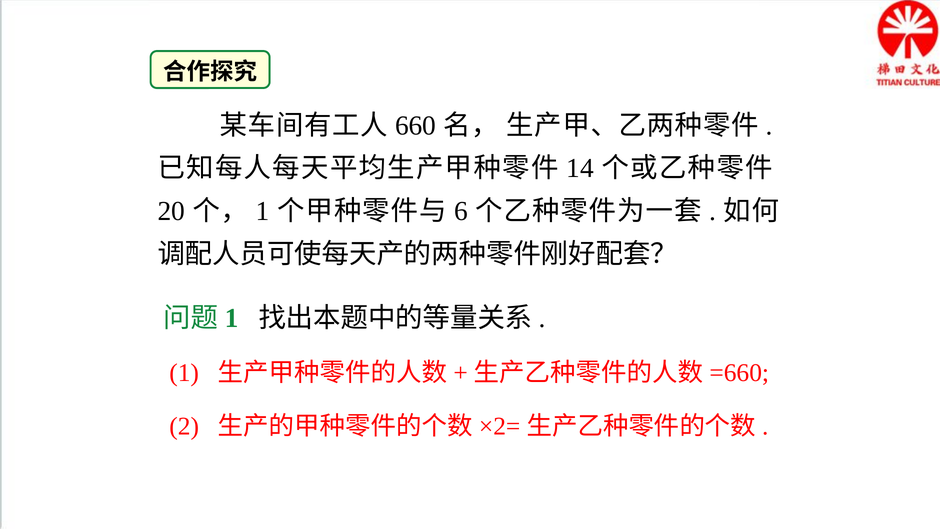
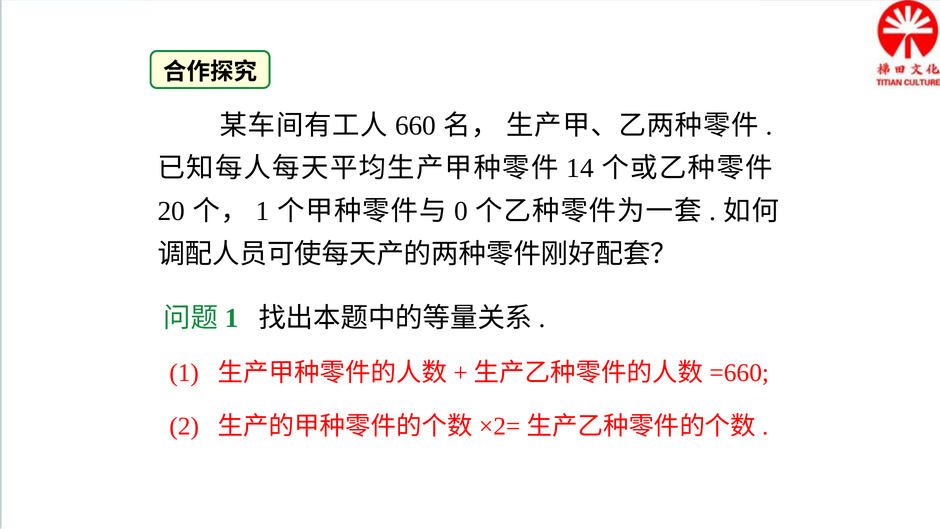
6: 6 -> 0 (461, 211)
